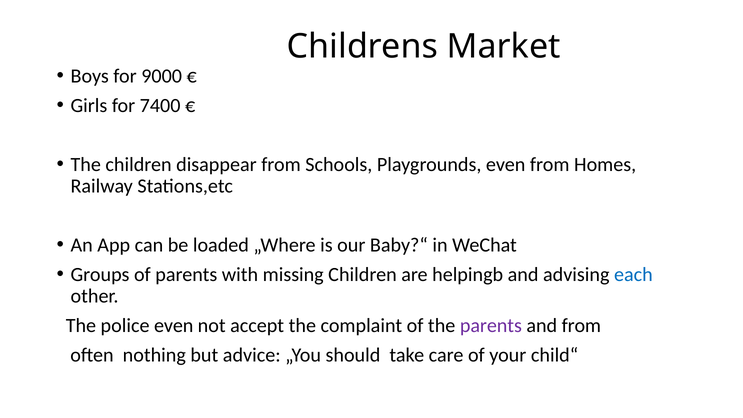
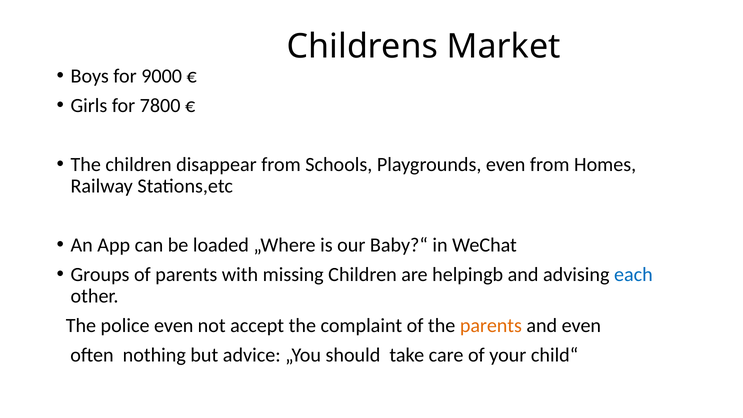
7400: 7400 -> 7800 (160, 105)
parents colour: purple -> orange (491, 326)
and from: from -> even (581, 326)
